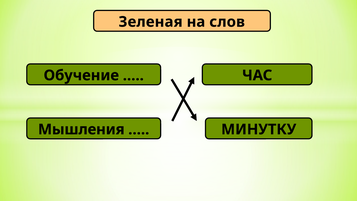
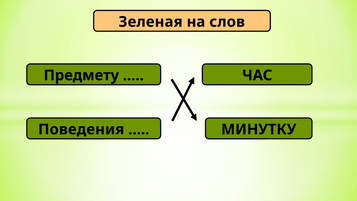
Обучение: Обучение -> Предмету (81, 75)
Мышления: Мышления -> Поведения (81, 129)
